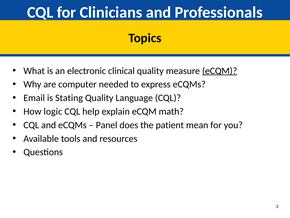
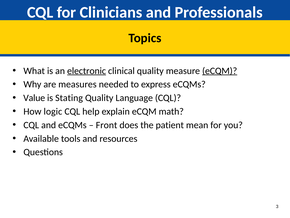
electronic underline: none -> present (87, 71)
computer: computer -> measures (77, 84)
Email: Email -> Value (34, 98)
Panel: Panel -> Front (107, 125)
